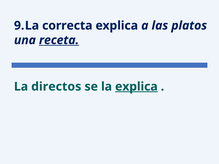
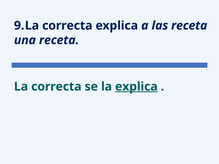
las platos: platos -> receta (189, 26)
receta underline: present -> none (59, 40)
La directos: directos -> correcta (56, 87)
